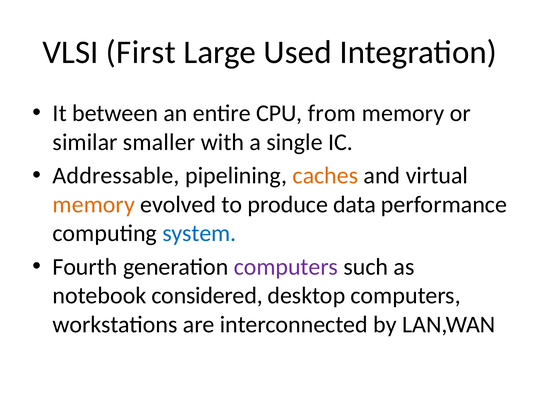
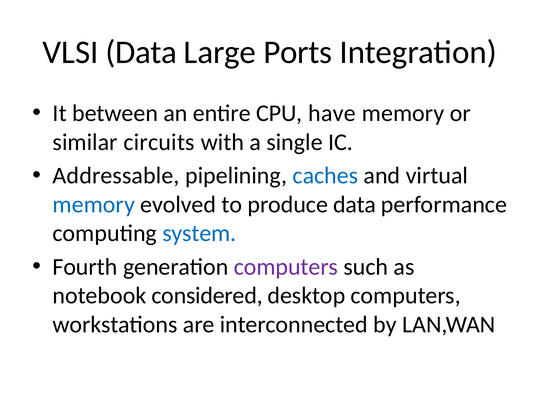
VLSI First: First -> Data (141, 52)
Used: Used -> Ports (298, 52)
from: from -> have (332, 113)
smaller: smaller -> circuits (159, 142)
caches colour: orange -> blue (325, 176)
memory colour: orange -> blue (94, 205)
